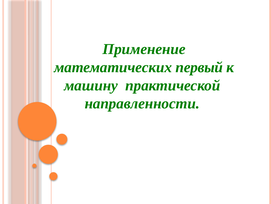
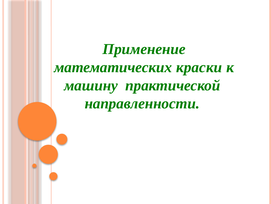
первый: первый -> краски (199, 67)
